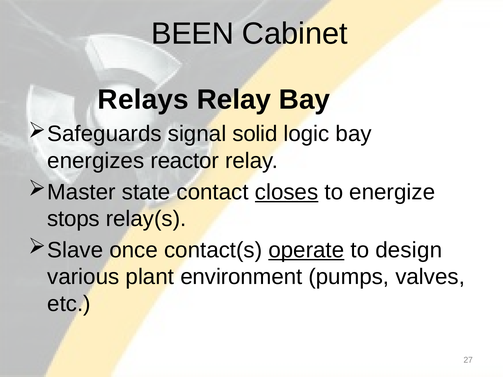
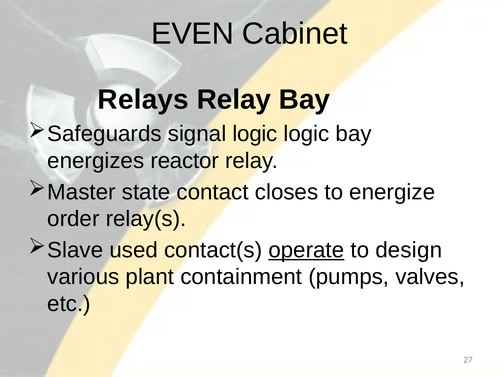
BEEN: BEEN -> EVEN (193, 34)
signal solid: solid -> logic (255, 134)
closes underline: present -> none (287, 192)
stops: stops -> order (73, 219)
once: once -> used (134, 250)
environment: environment -> containment (241, 277)
